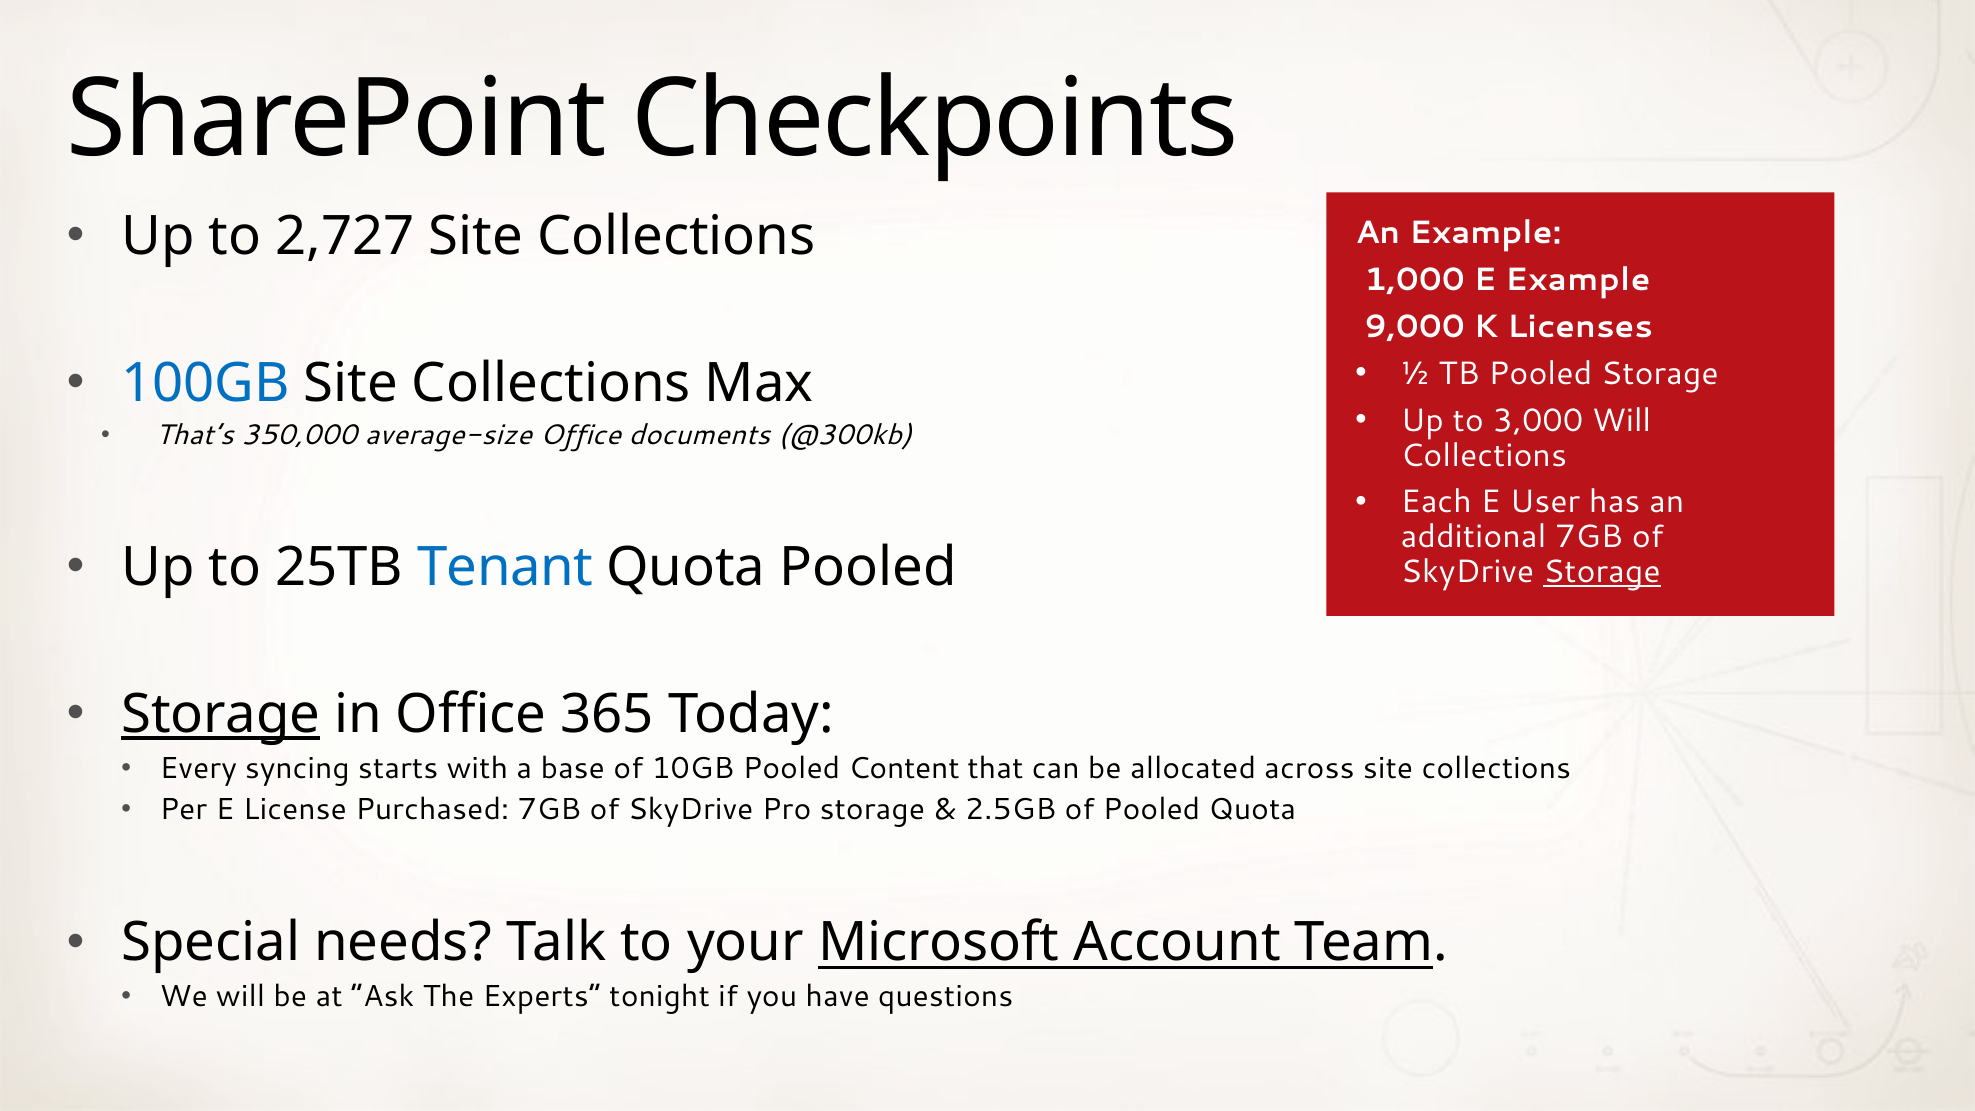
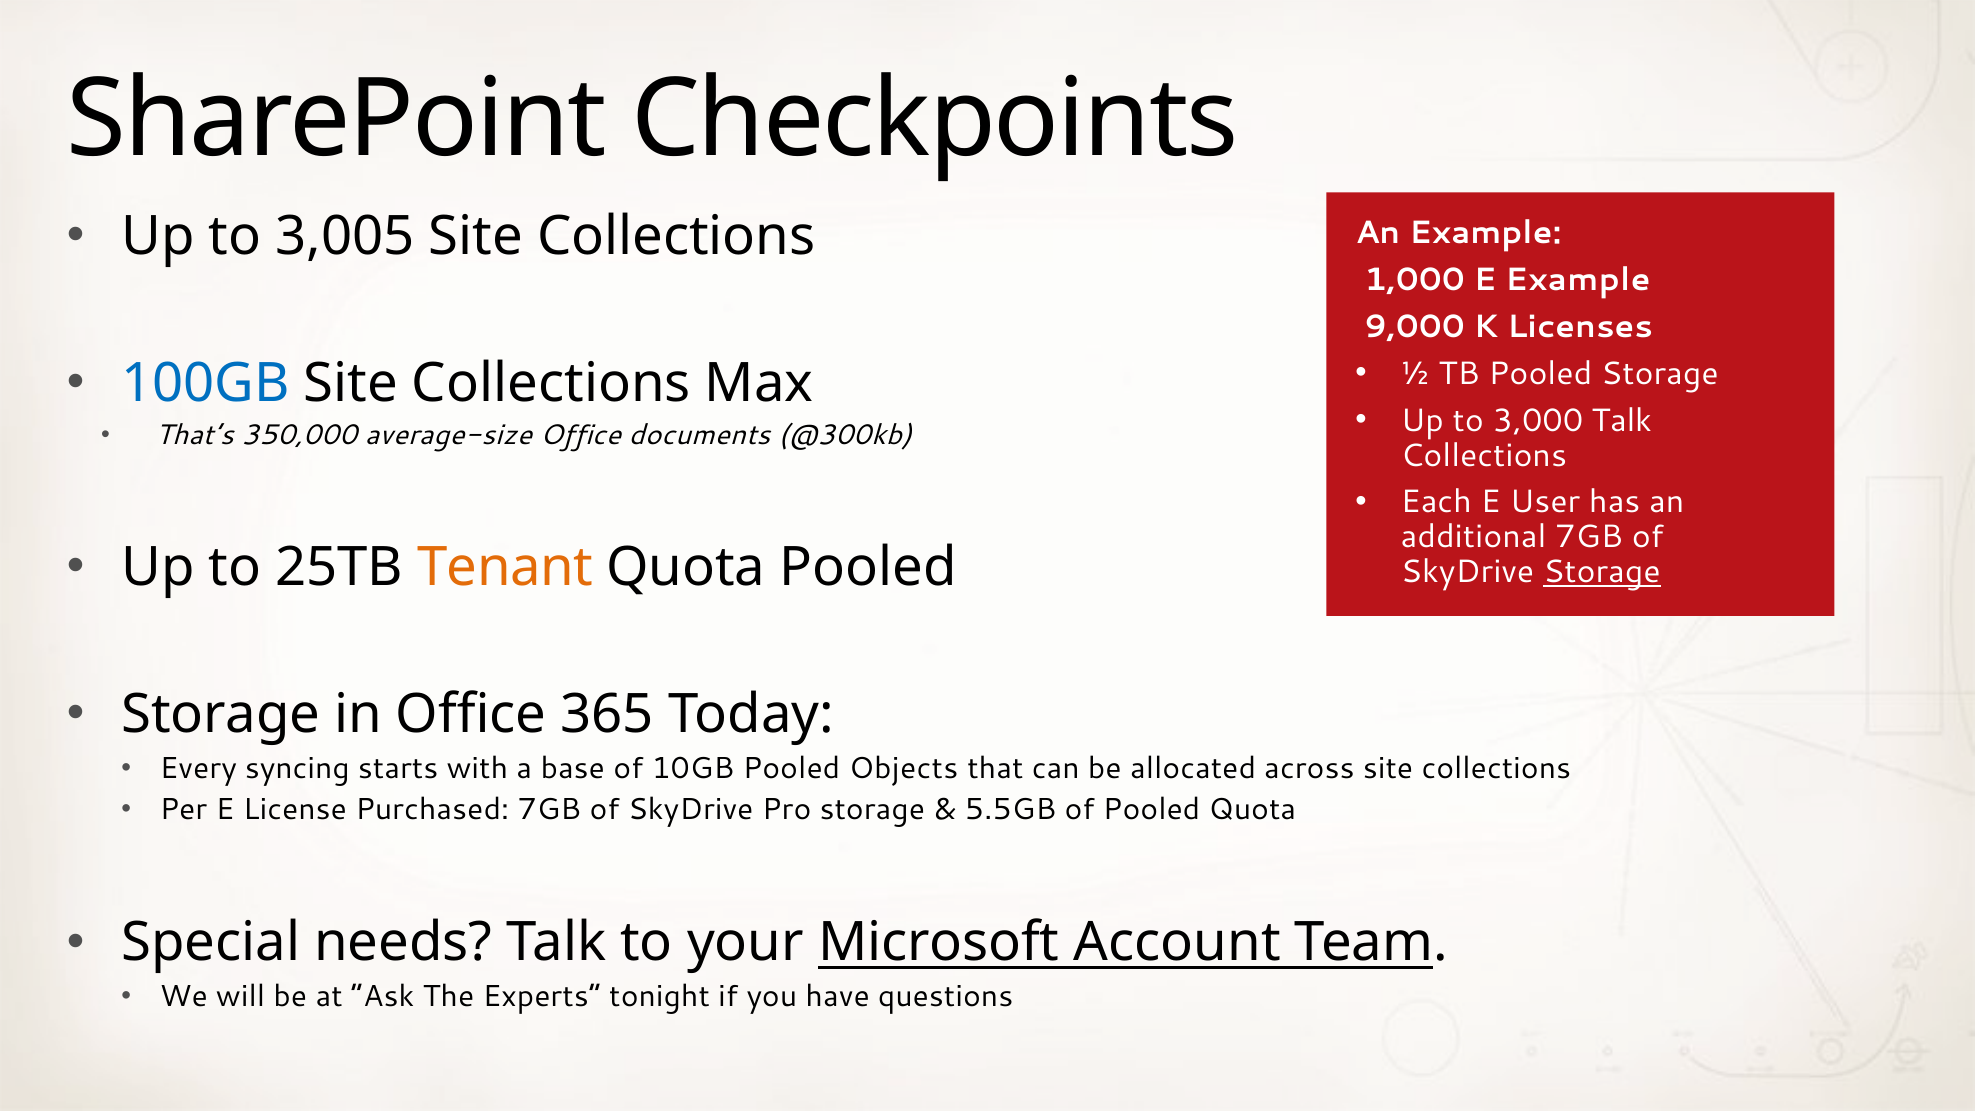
2,727: 2,727 -> 3,005 (345, 236)
3,000 Will: Will -> Talk (1622, 420)
Tenant colour: blue -> orange (505, 568)
Storage underline: present -> none (221, 714)
Content: Content -> Objects (904, 768)
2.5GB: 2.5GB -> 5.5GB (1011, 809)
